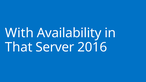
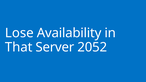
With: With -> Lose (19, 33)
2016: 2016 -> 2052 (92, 47)
